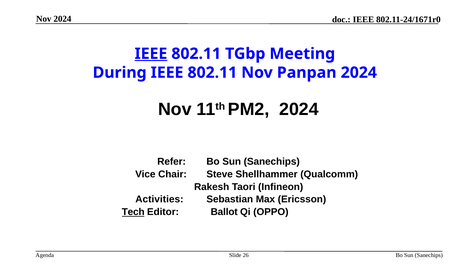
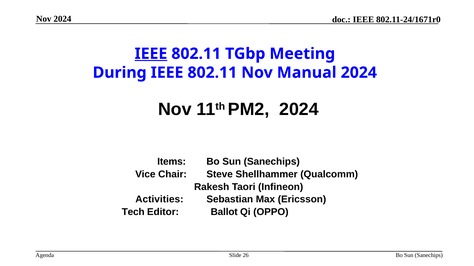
Panpan: Panpan -> Manual (307, 73)
Refer: Refer -> Items (172, 162)
Tech underline: present -> none (133, 212)
